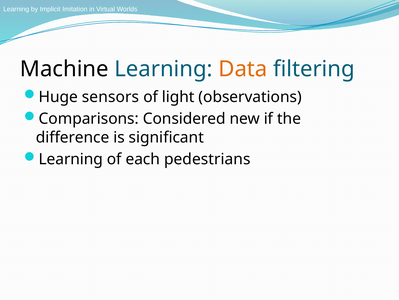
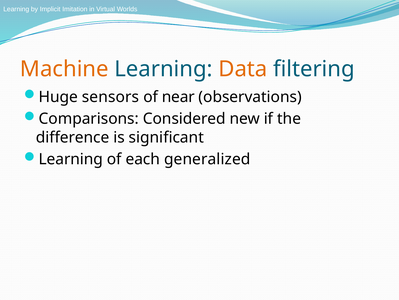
Machine colour: black -> orange (64, 69)
light: light -> near (178, 97)
pedestrians: pedestrians -> generalized (207, 159)
